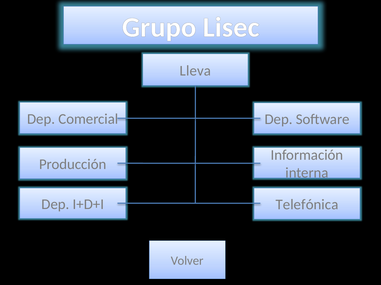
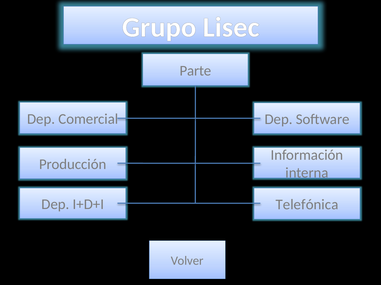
Lleva: Lleva -> Parte (195, 71)
